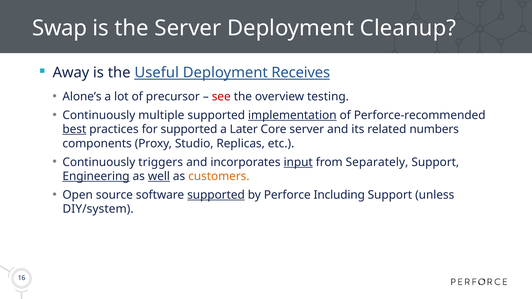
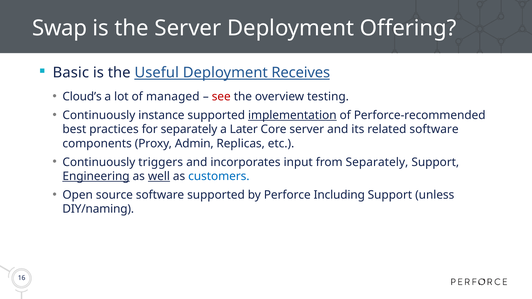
Cleanup: Cleanup -> Offering (408, 28)
Away: Away -> Basic (71, 73)
Alone’s: Alone’s -> Cloud’s (82, 97)
precursor: precursor -> managed (173, 97)
multiple: multiple -> instance (161, 115)
best underline: present -> none (74, 129)
for supported: supported -> separately (189, 129)
related numbers: numbers -> software (434, 129)
Studio: Studio -> Admin (194, 144)
input underline: present -> none (298, 162)
customers colour: orange -> blue (219, 176)
supported underline: present -> none (216, 195)
DIY/system: DIY/system -> DIY/naming (98, 209)
